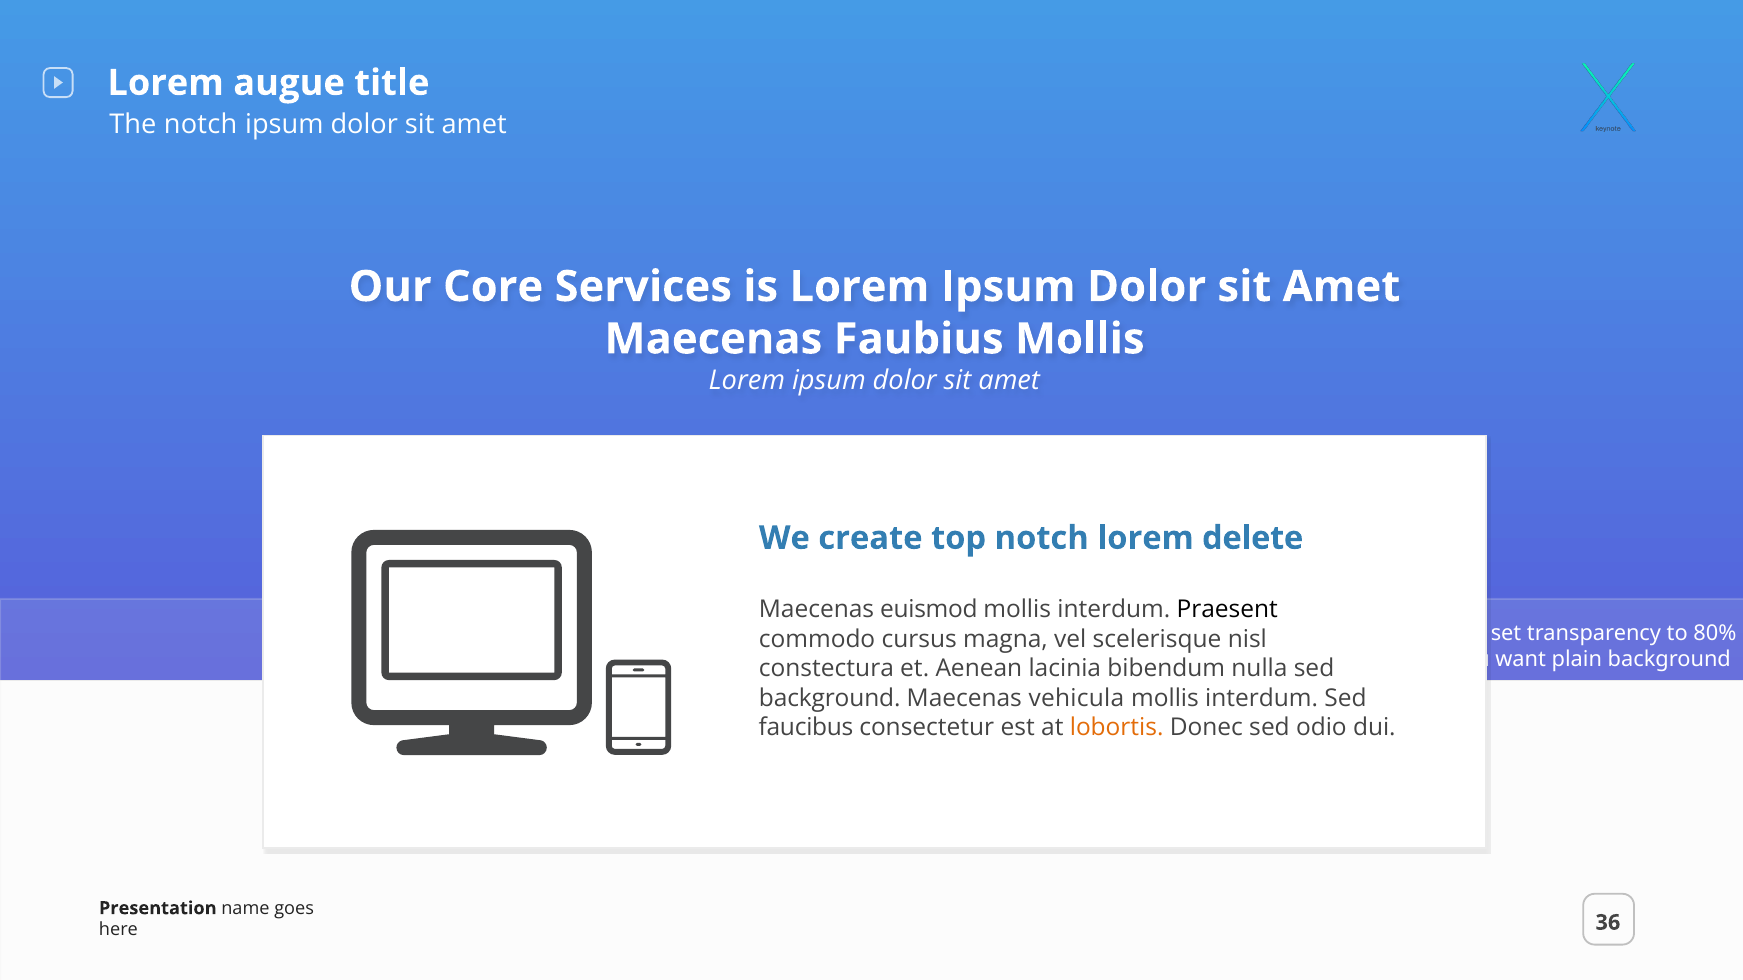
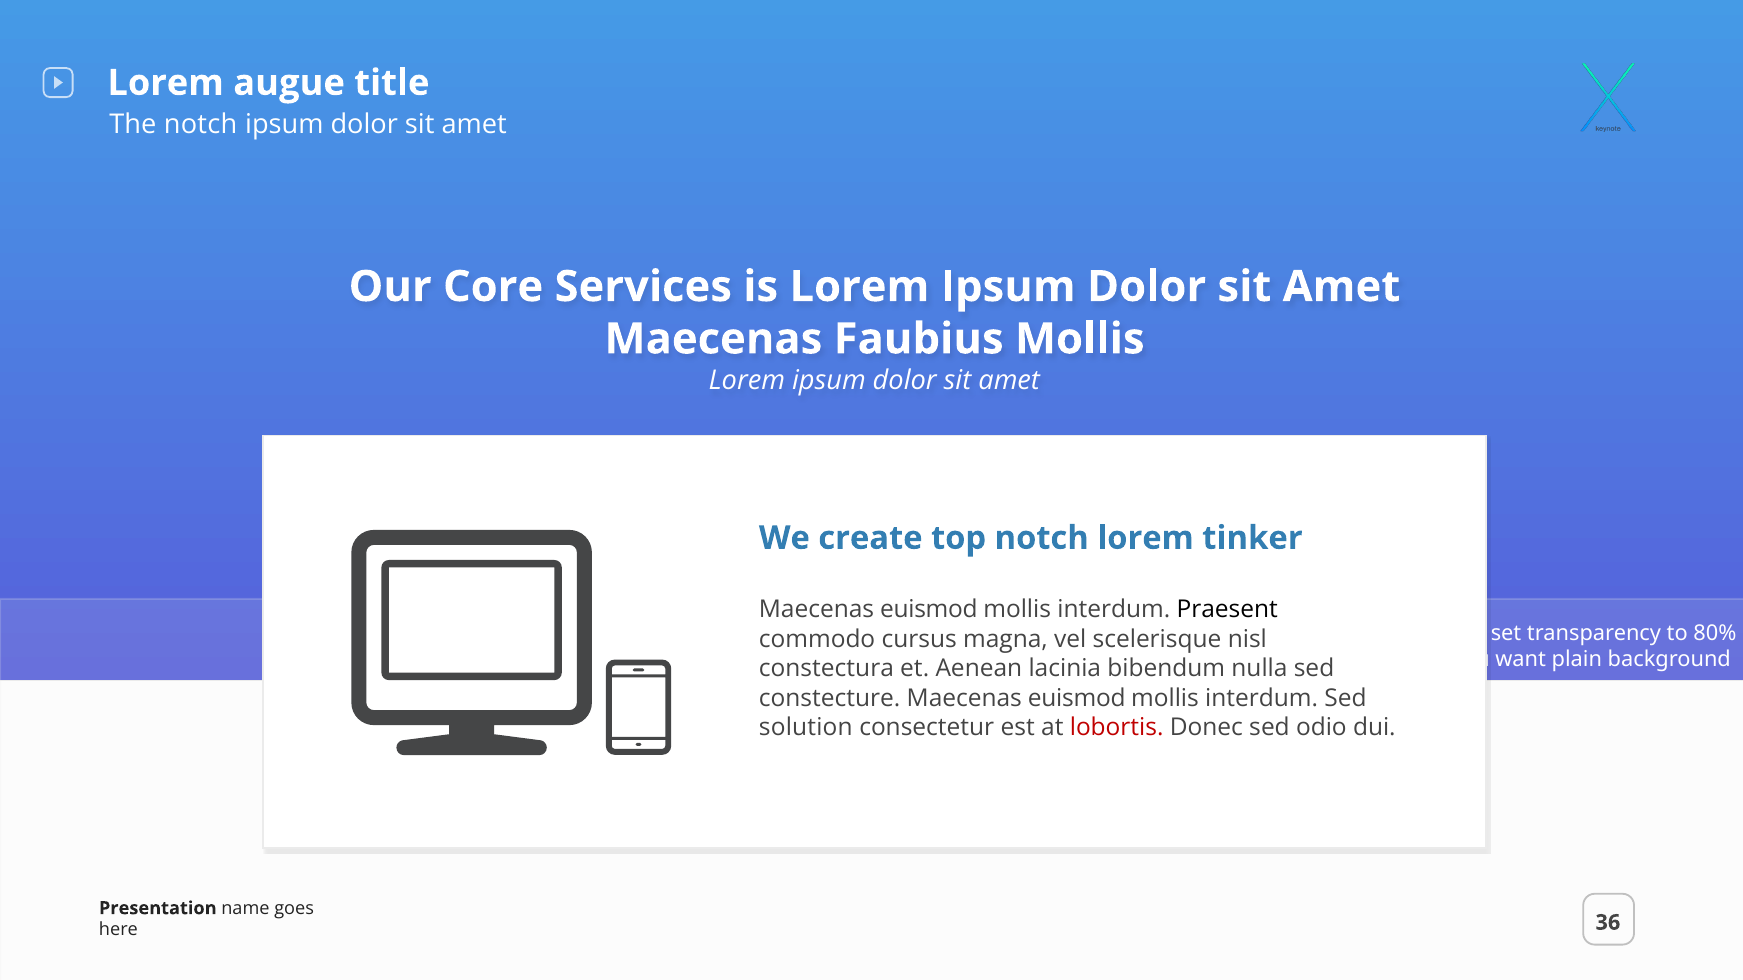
lorem delete: delete -> tinker (1252, 538)
background: background -> constecture (830, 698)
vehicula: vehicula -> euismod (1077, 698)
faucibus: faucibus -> solution (806, 728)
lobortis colour: orange -> red (1117, 728)
